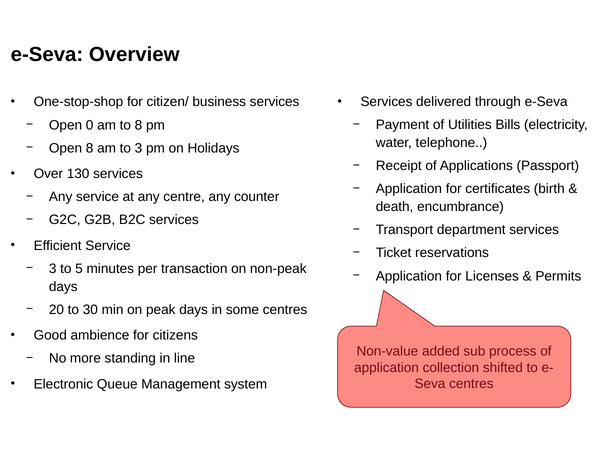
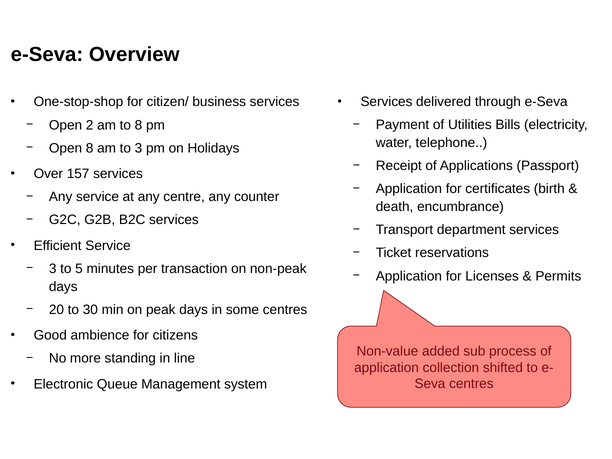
0: 0 -> 2 (90, 125)
130: 130 -> 157 (78, 174)
